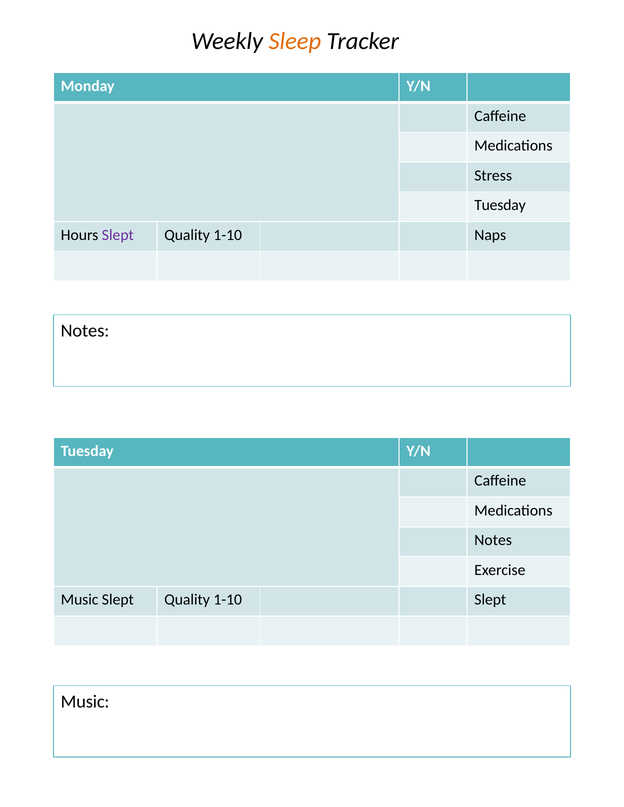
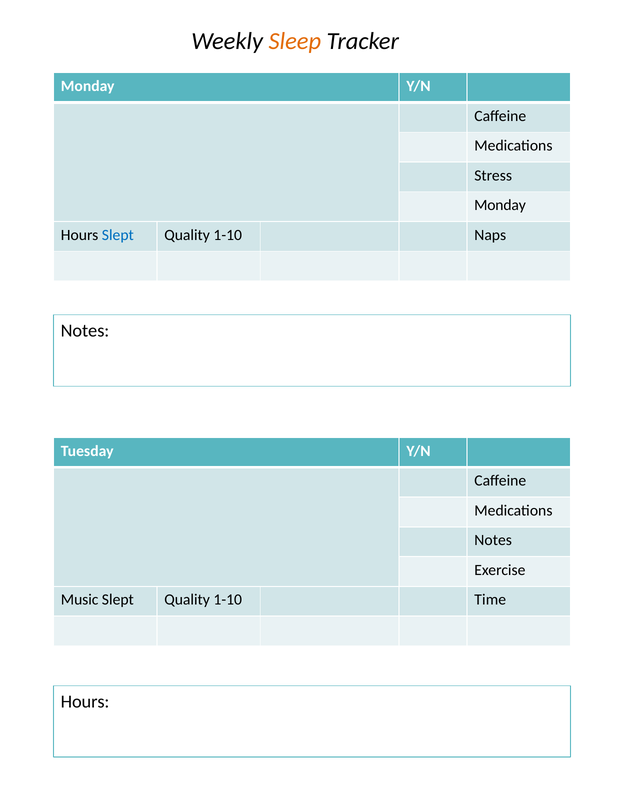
Tuesday: Tuesday -> Monday (500, 205)
Slept colour: purple -> blue (118, 235)
1-10 Slept: Slept -> Time (490, 600)
Music: Music -> Hours (85, 702)
